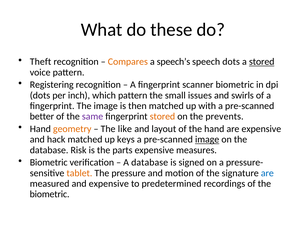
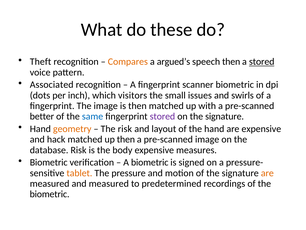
speech’s: speech’s -> argued’s (173, 62)
speech dots: dots -> then (231, 62)
Registering: Registering -> Associated (52, 85)
which pattern: pattern -> visitors (133, 95)
same colour: purple -> blue (93, 116)
stored colour: orange -> purple (162, 116)
on the prevents: prevents -> signature (225, 116)
The like: like -> risk (125, 129)
up keys: keys -> then (126, 139)
image underline: present -> none (207, 139)
parts: parts -> body (122, 150)
A database: database -> biometric (150, 162)
are colour: blue -> orange (267, 173)
and expensive: expensive -> measured (109, 183)
